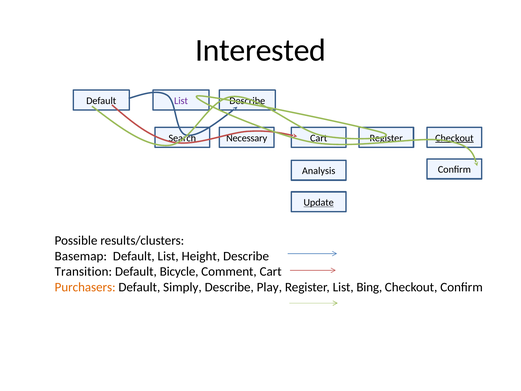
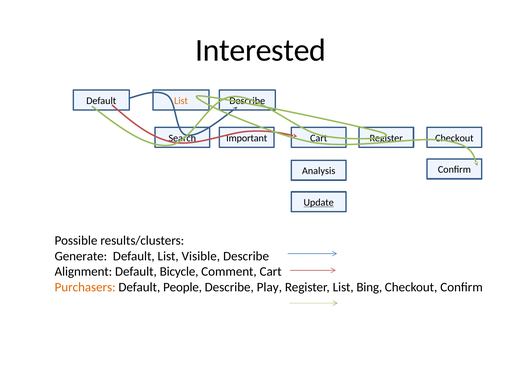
List colour: purple -> orange (181, 101)
Necessary: Necessary -> Important (247, 138)
Checkout underline: present -> none (454, 138)
Basemap: Basemap -> Generate (81, 256)
Height: Height -> Visible (201, 256)
Transition: Transition -> Alignment (83, 272)
Simply: Simply -> People (183, 287)
